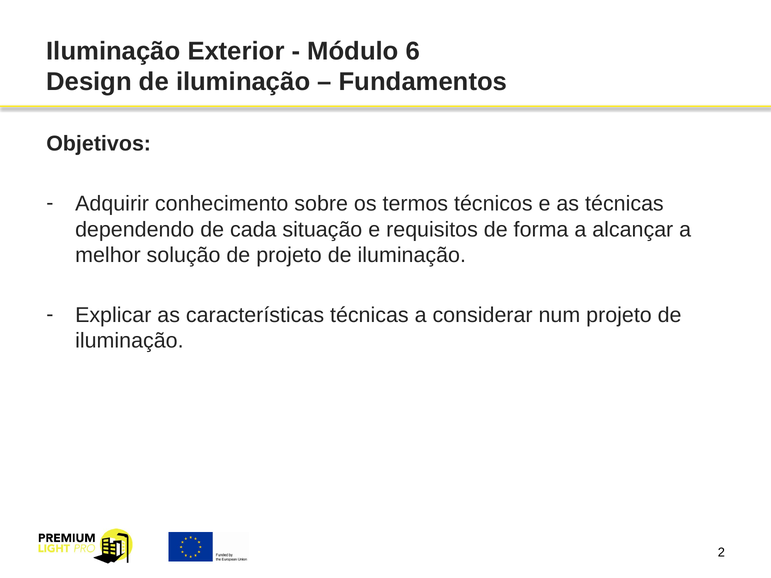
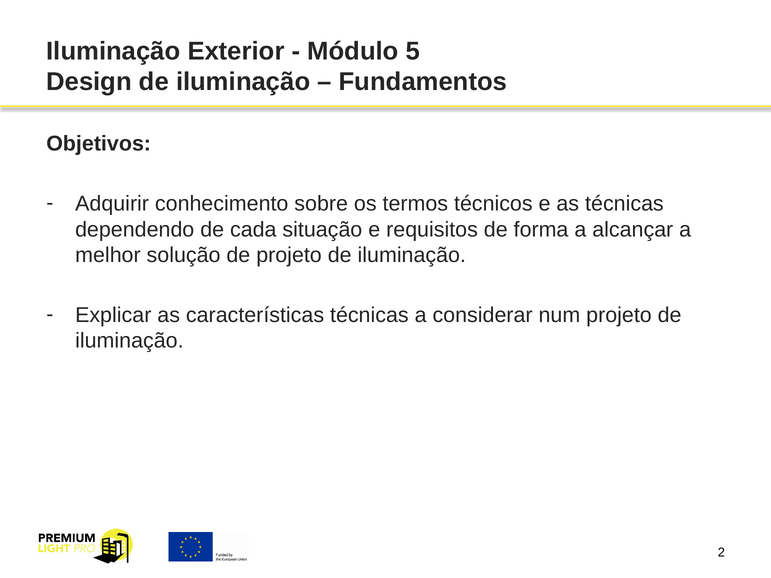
6: 6 -> 5 (413, 51)
